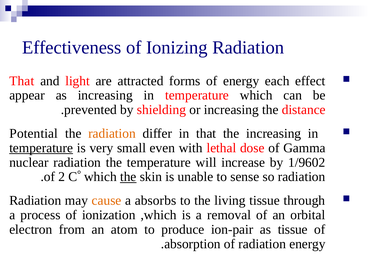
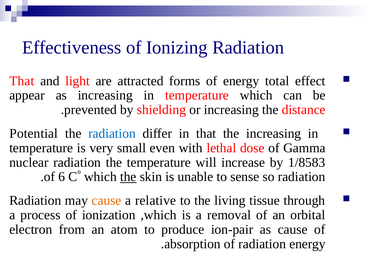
each: each -> total (277, 81)
radiation colour: orange -> blue (112, 133)
temperature underline: present -> none (41, 148)
1/9602: 1/9602 -> 1/8583 (307, 162)
2: 2 -> 6 (62, 176)
absorbs: absorbs -> relative (156, 200)
as tissue: tissue -> cause (293, 229)
